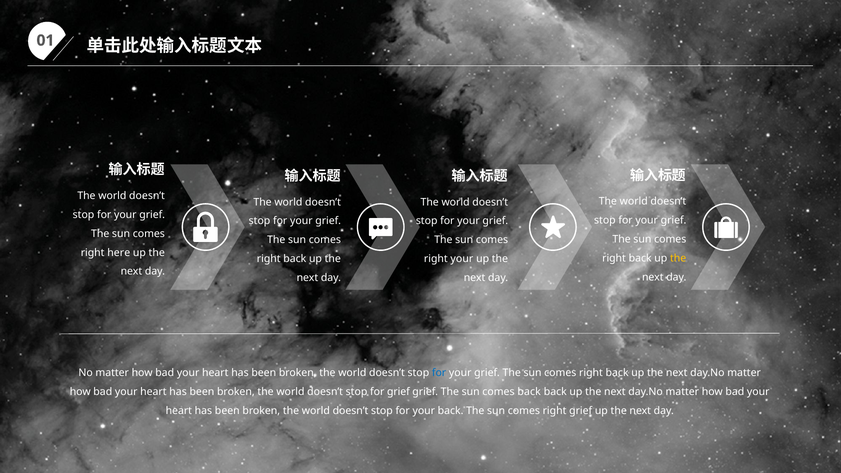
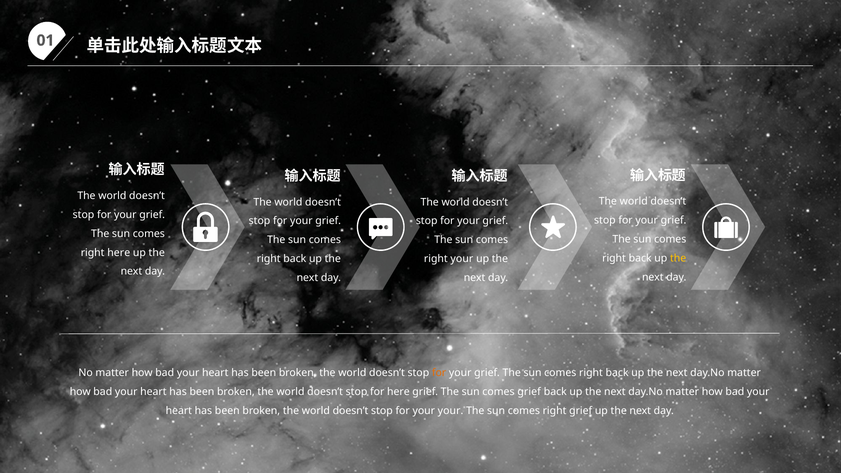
for colour: blue -> orange (439, 373)
for grief: grief -> here (398, 392)
comes back: back -> grief (529, 392)
your back: back -> your (451, 411)
